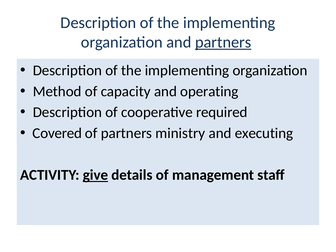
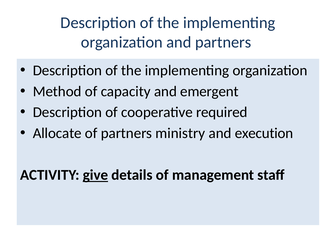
partners underline: present -> none (223, 42)
operating: operating -> emergent (209, 91)
Covered: Covered -> Allocate (57, 133)
executing: executing -> execution (264, 133)
